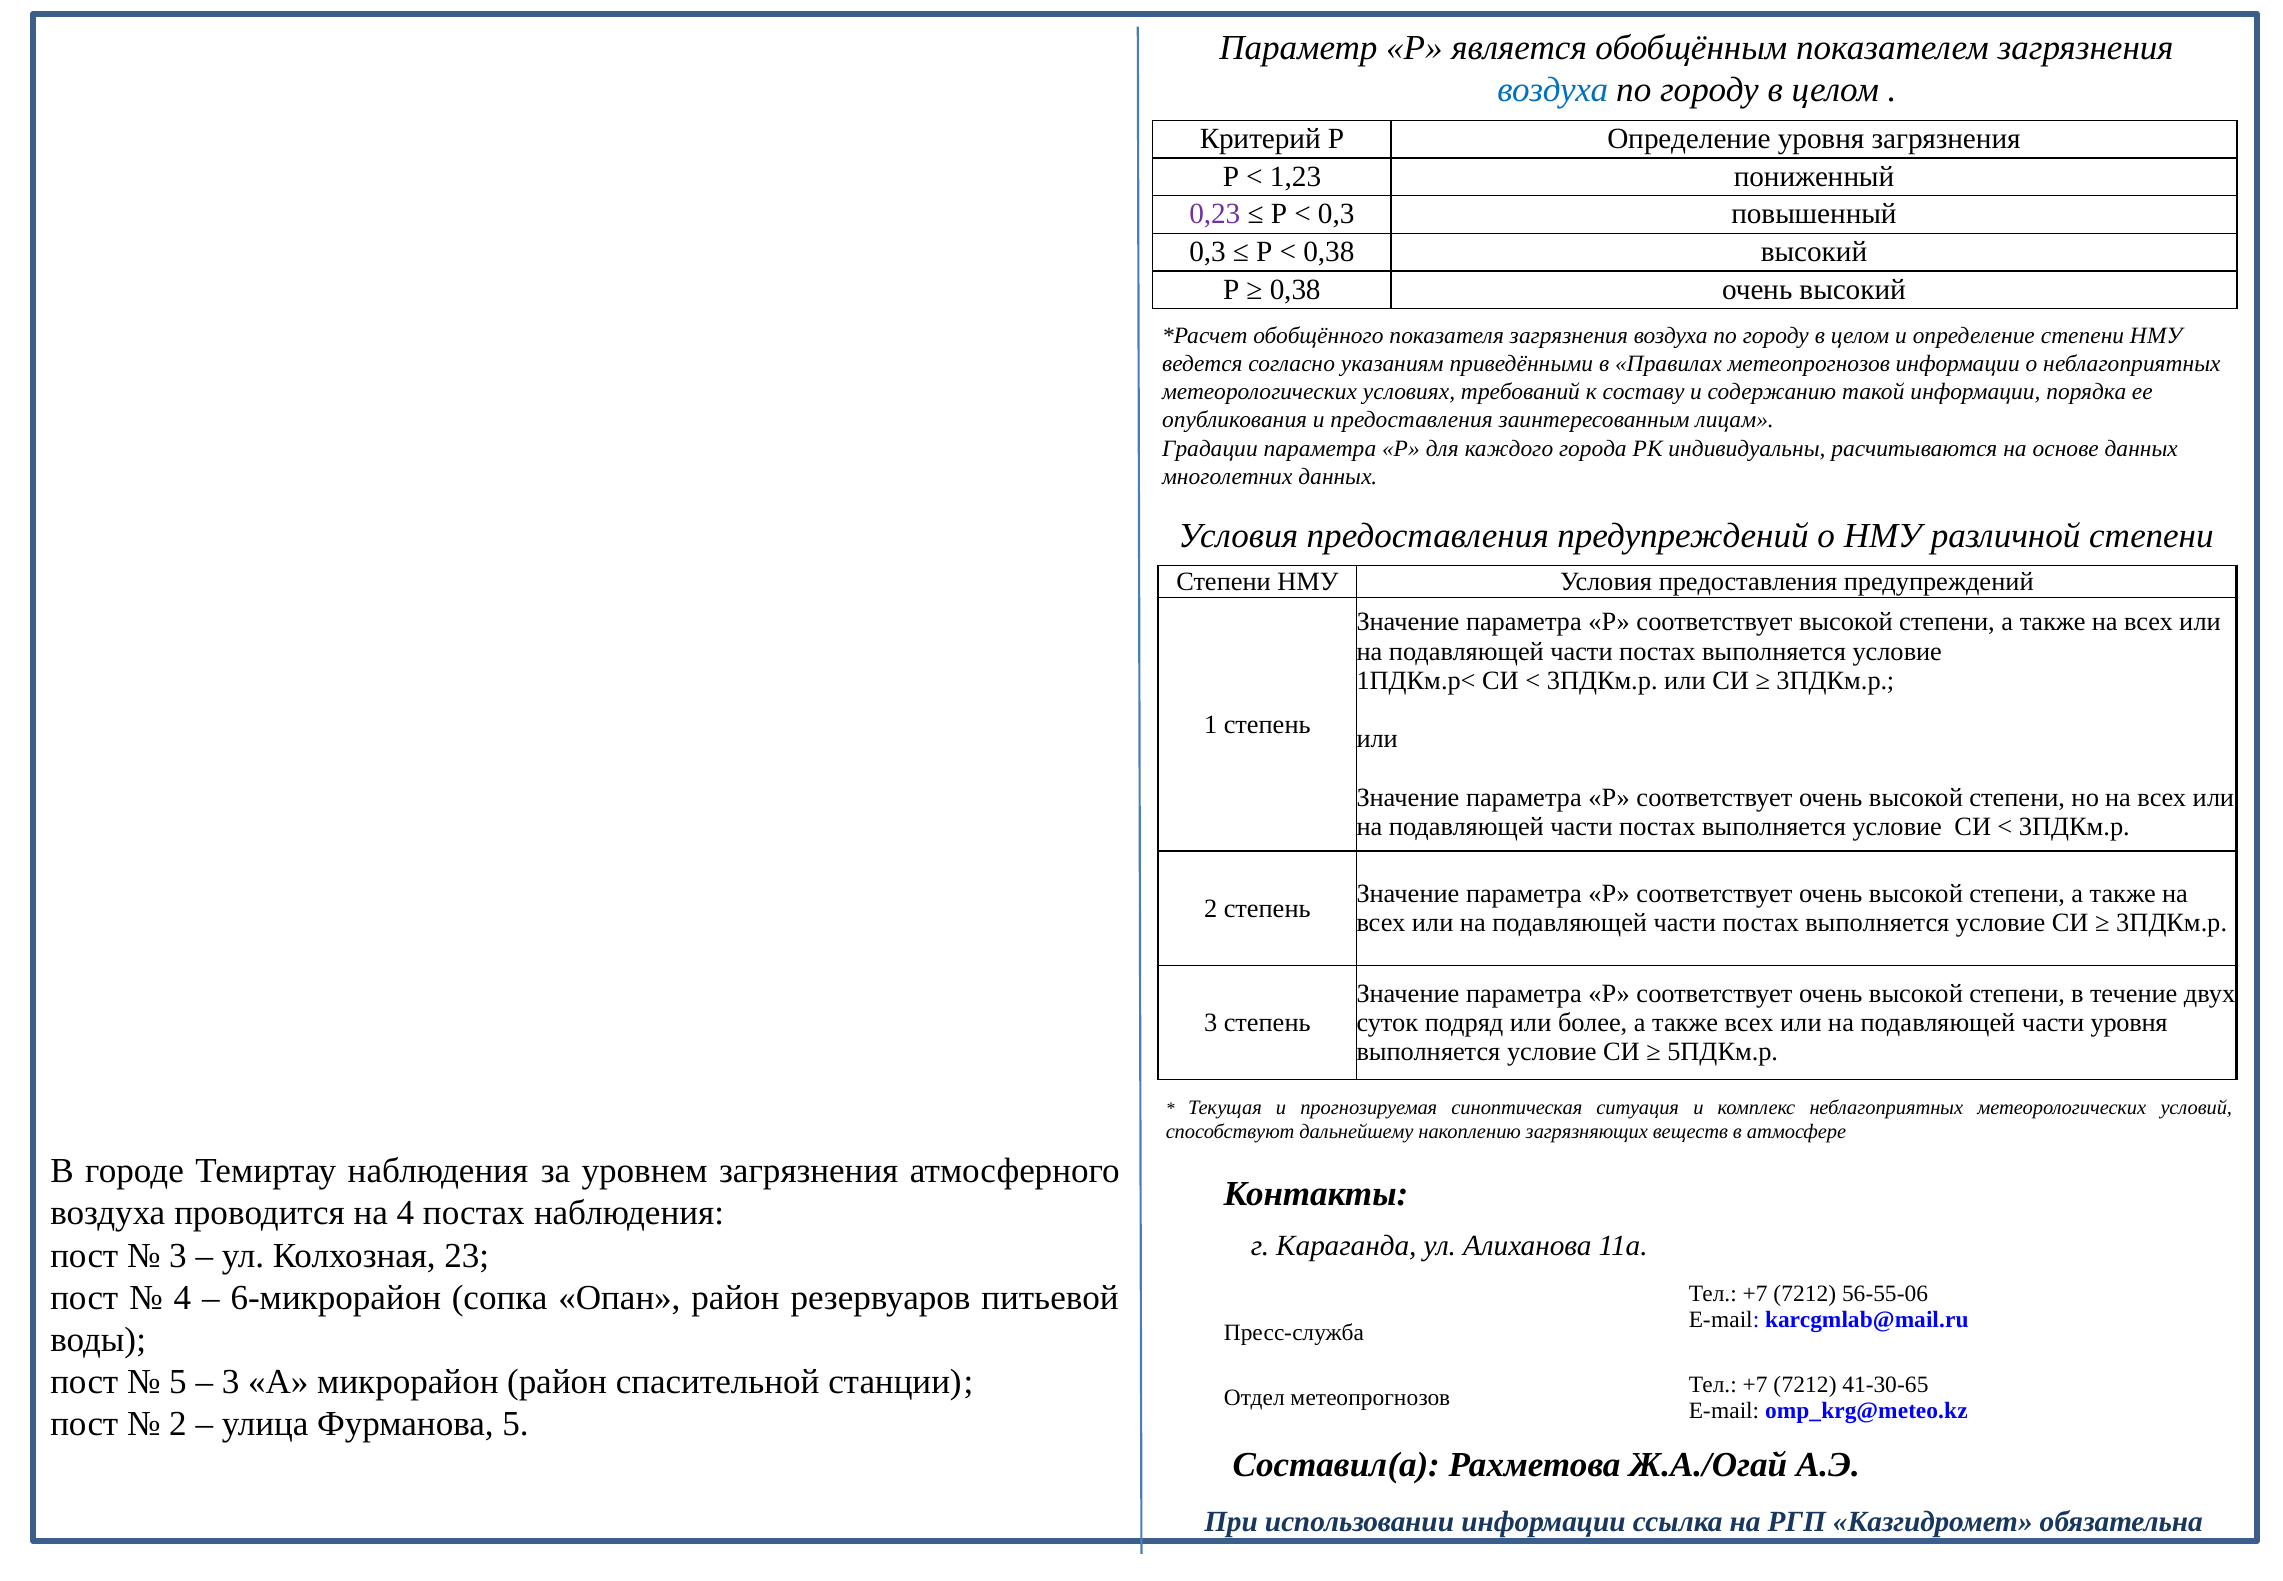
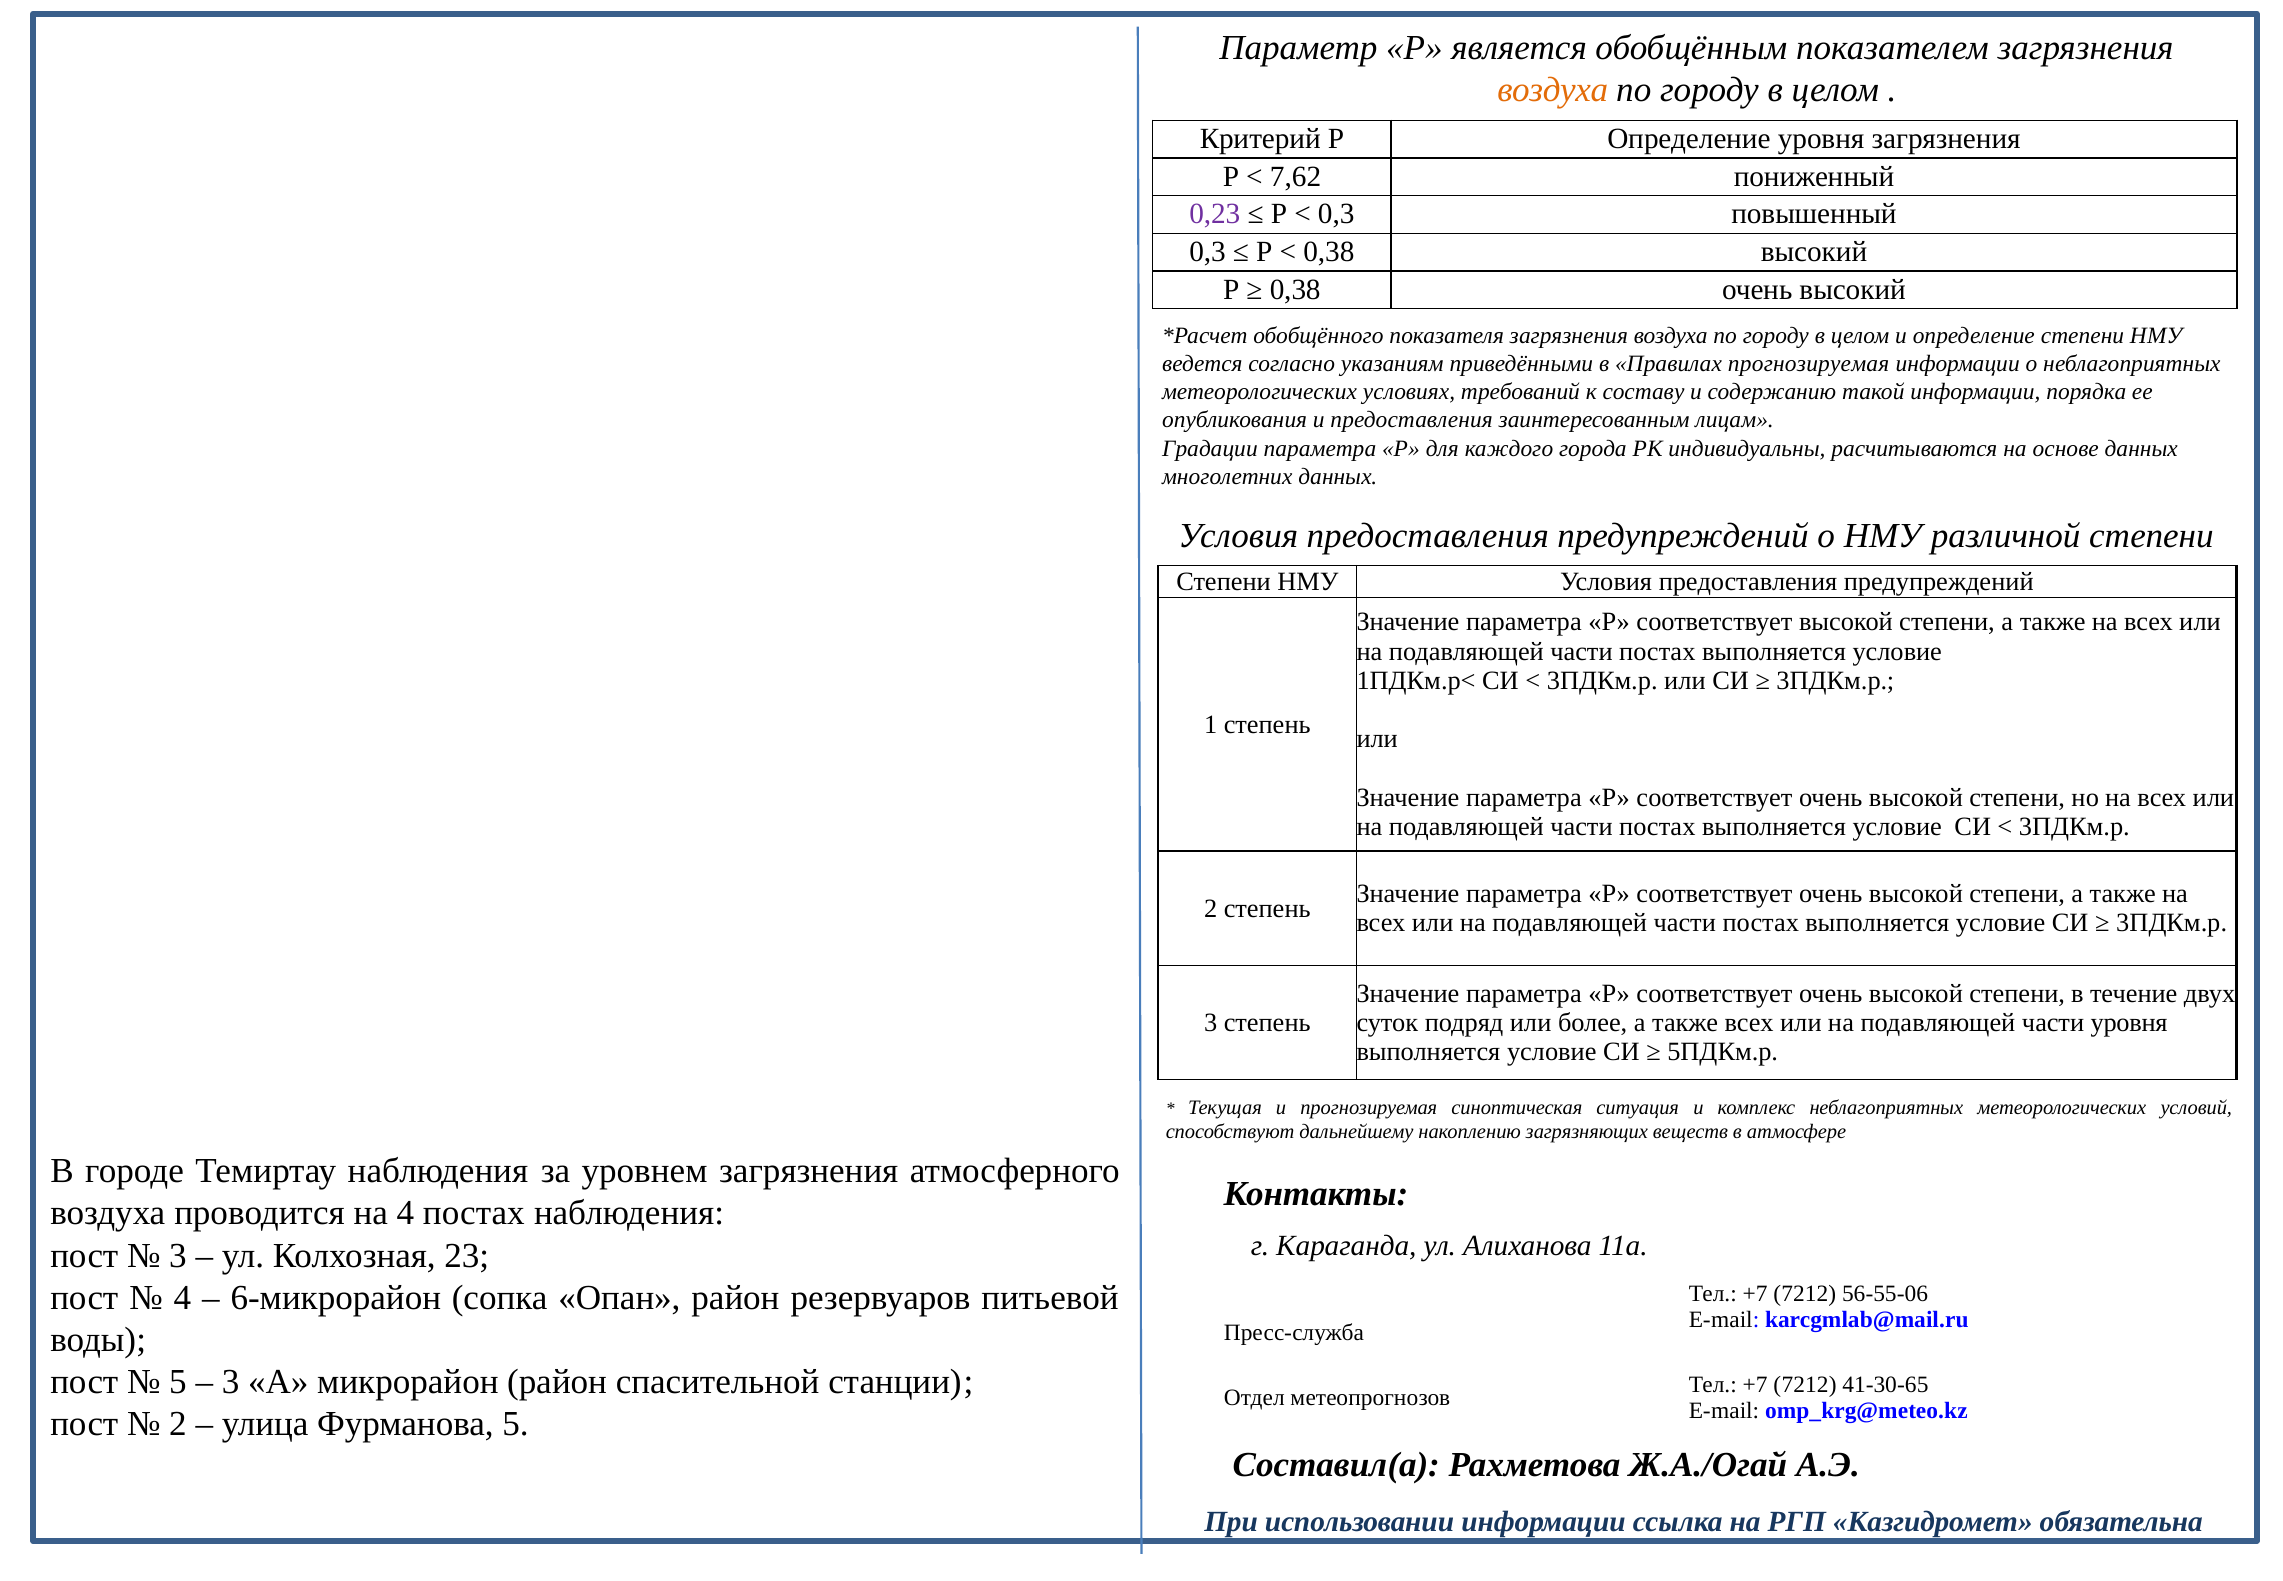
воздуха colour: blue -> orange (1553, 90)
1,23: 1,23 -> 7,62 (1296, 177)
Правилах метеопрогнозов: метеопрогнозов -> прогнозируемая (1809, 364)
